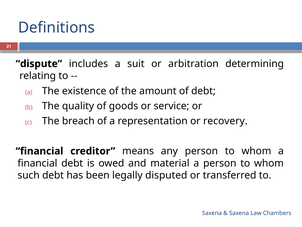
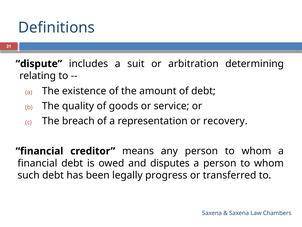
material: material -> disputes (170, 163)
disputed: disputed -> progress (166, 175)
